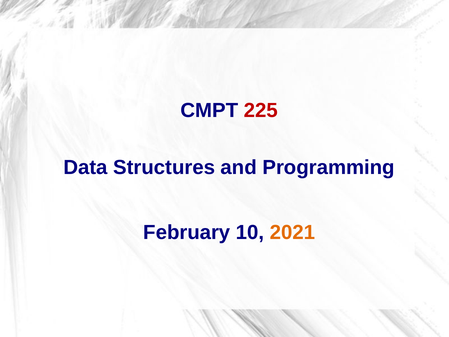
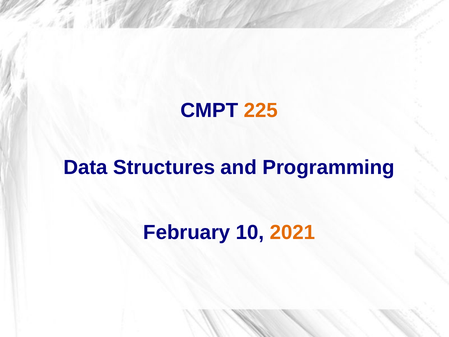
225 colour: red -> orange (261, 110)
